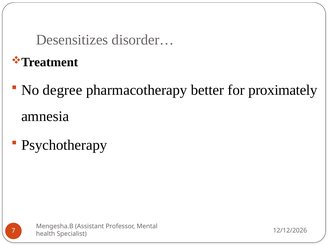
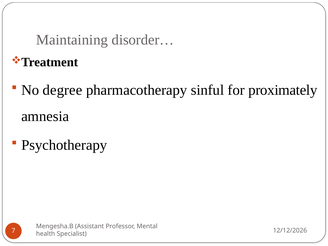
Desensitizes: Desensitizes -> Maintaining (72, 40)
better: better -> sinful (207, 90)
